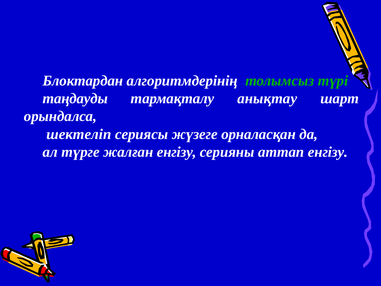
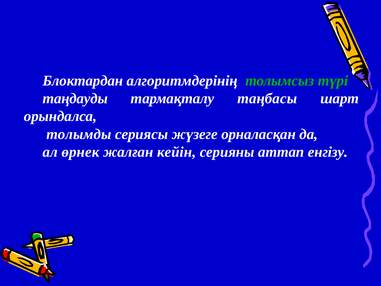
анықтау: анықтау -> таңбасы (267, 98)
шектеліп: шектеліп -> толымды (79, 134)
түрге: түрге -> өрнек (80, 152)
жалған енгізу: енгізу -> кейін (177, 152)
